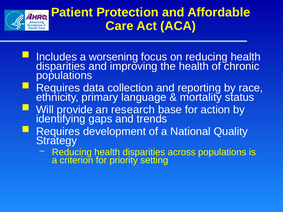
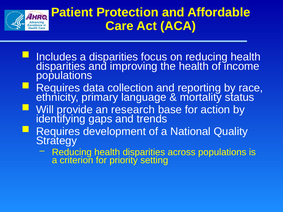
a worsening: worsening -> disparities (114, 57)
chronic: chronic -> income (242, 66)
